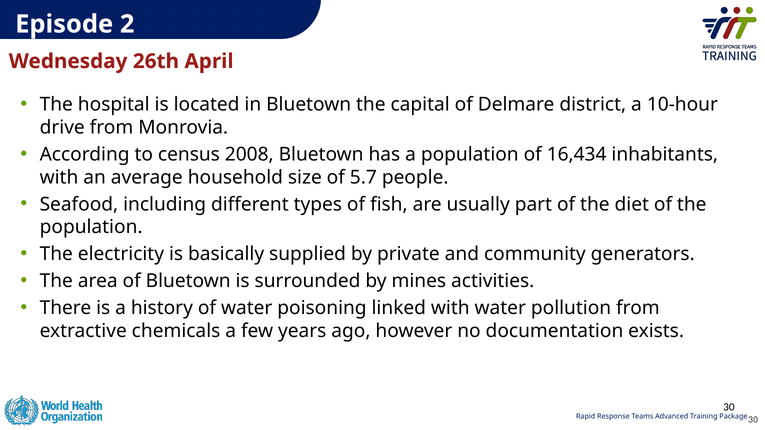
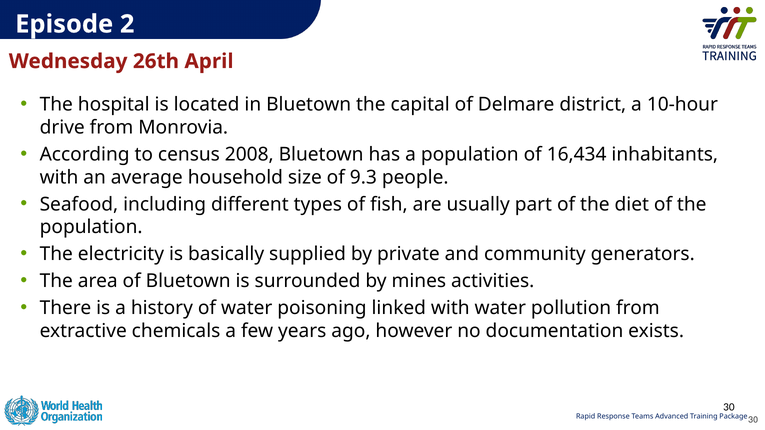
5.7: 5.7 -> 9.3 (363, 177)
